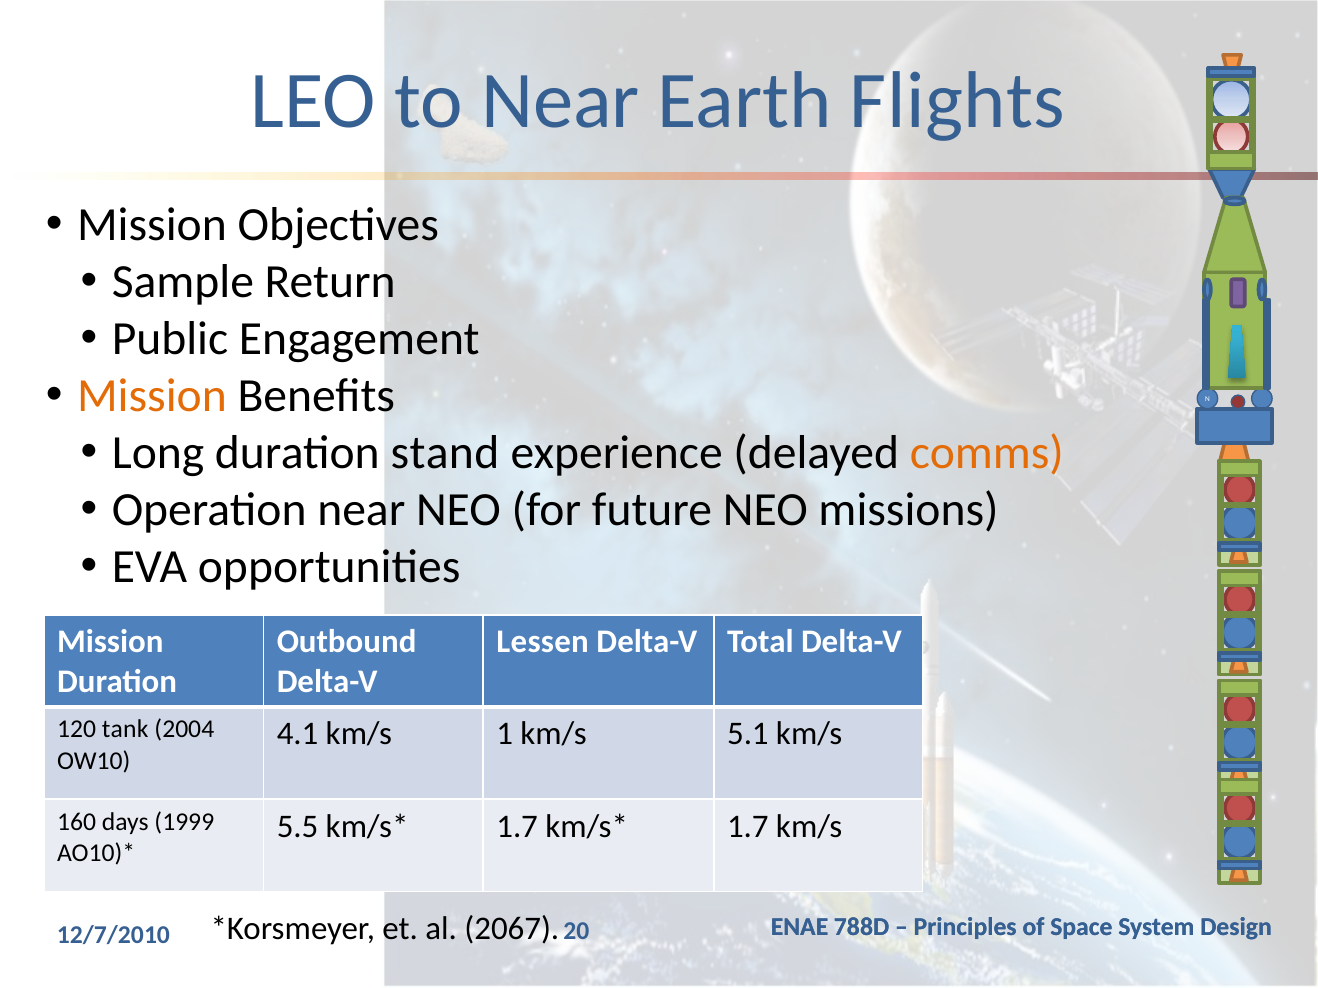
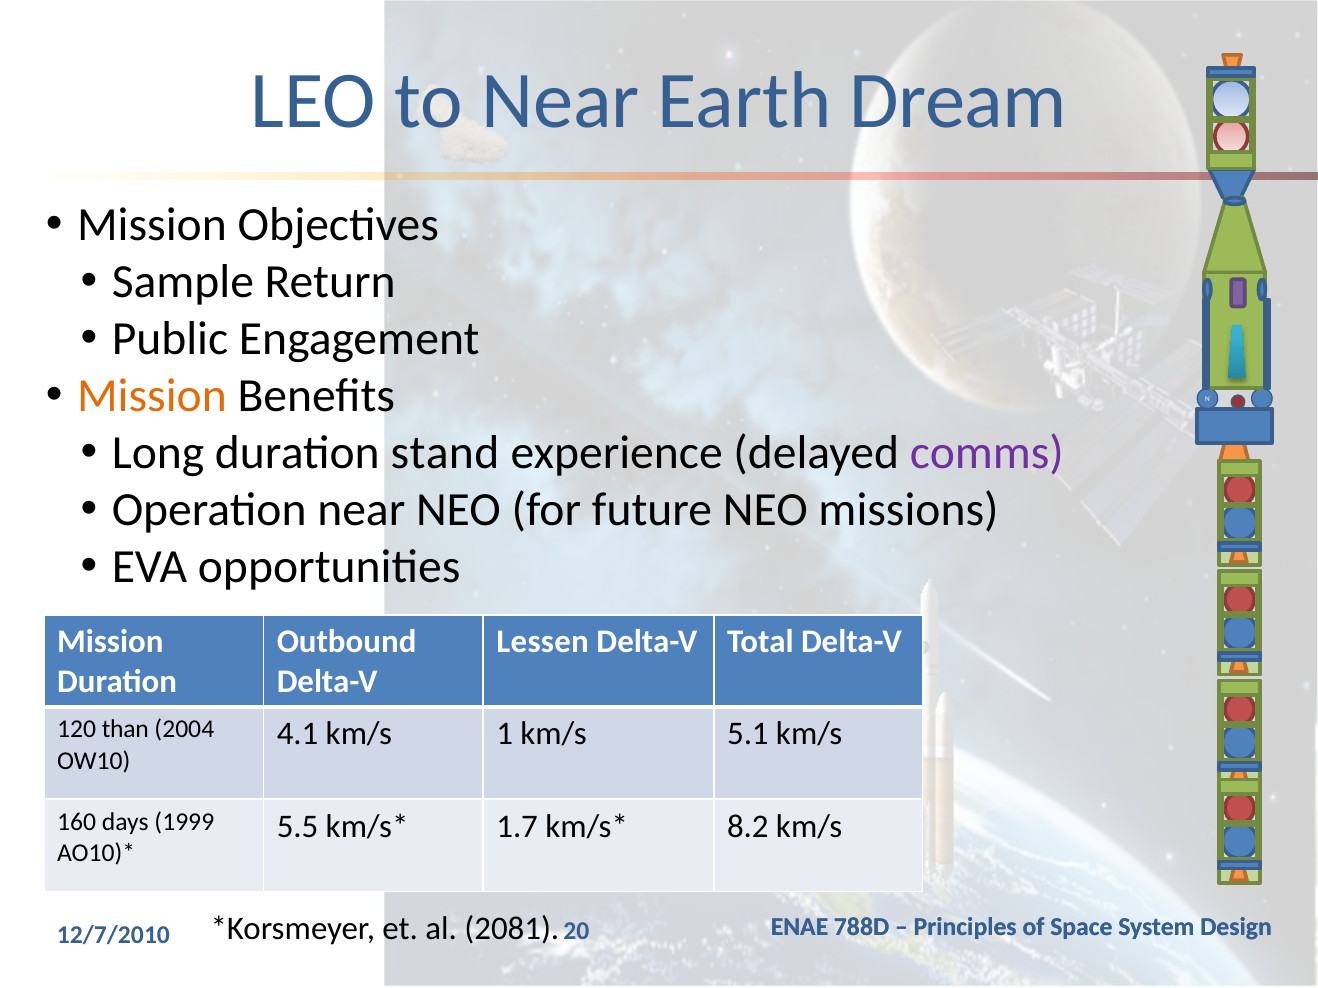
Flights: Flights -> Dream (958, 101)
comms colour: orange -> purple (987, 453)
tank: tank -> than (125, 730)
1.7: 1.7 -> 8.2 (748, 827)
2067: 2067 -> 2081 (512, 929)
